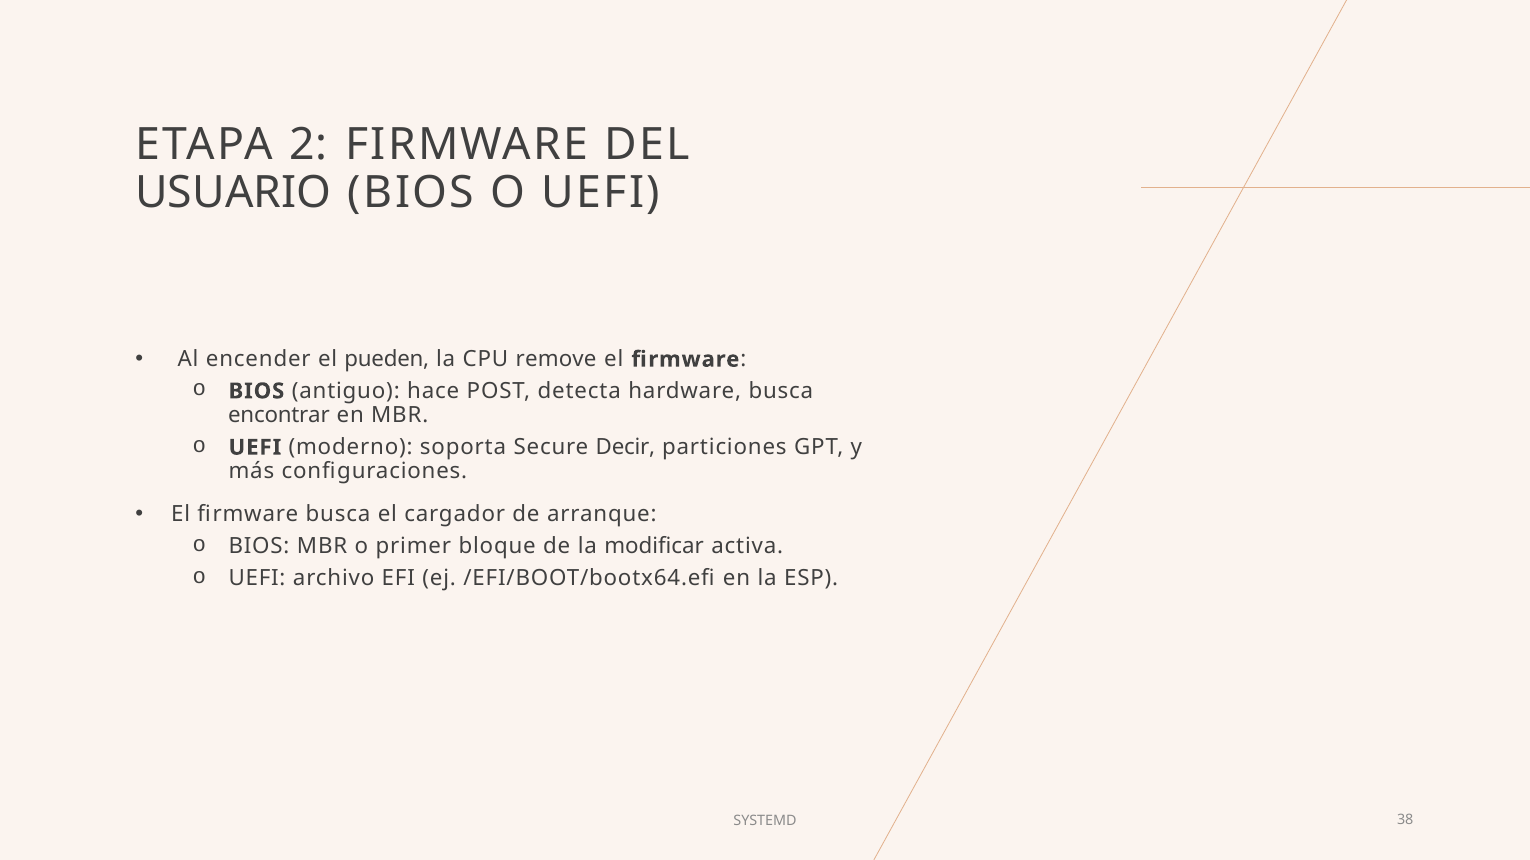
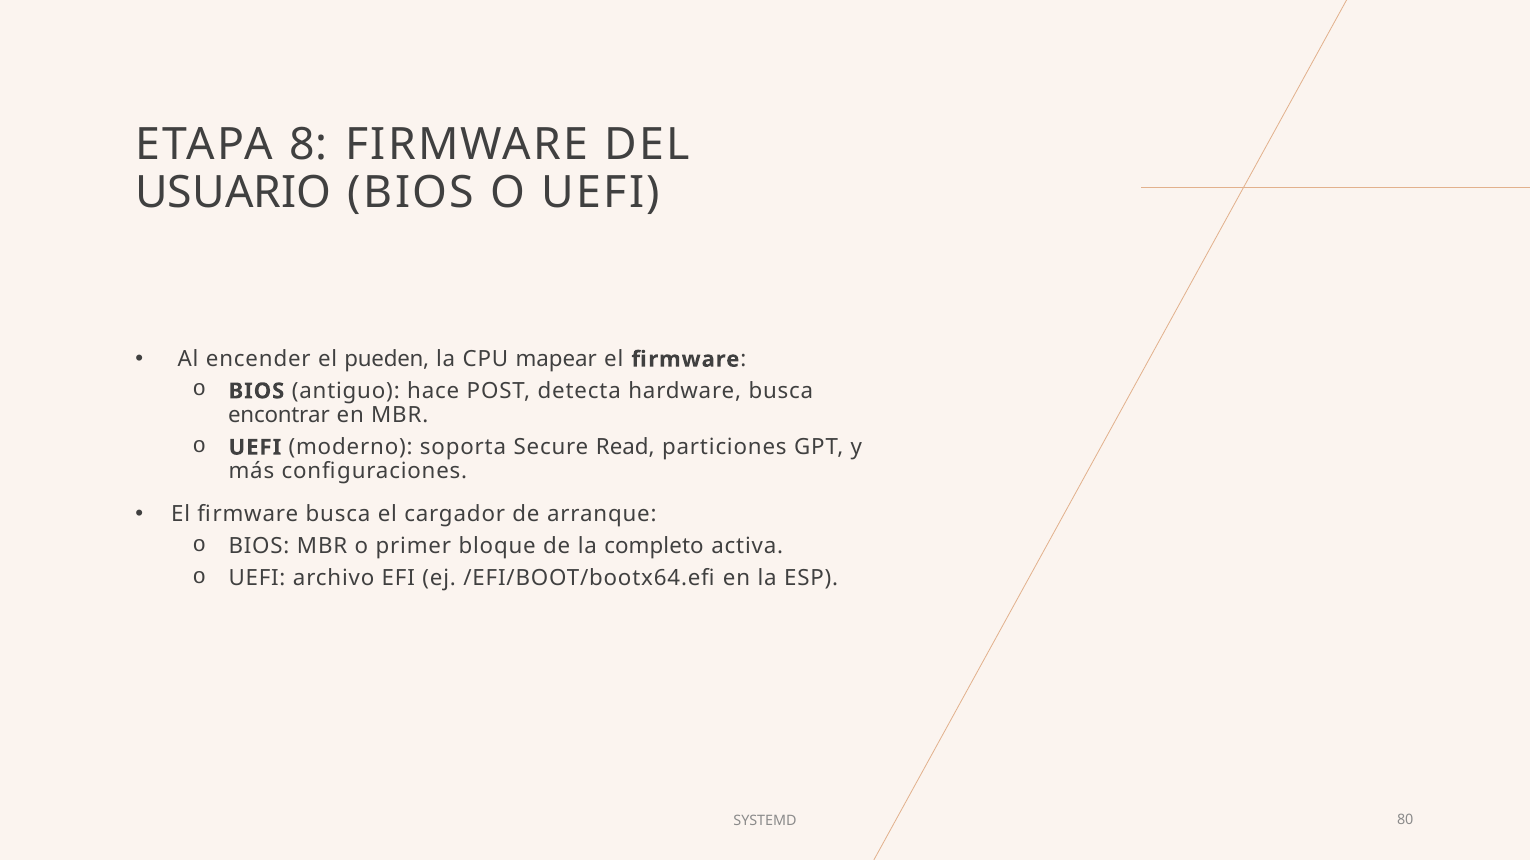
2: 2 -> 8 (309, 145)
remove: remove -> mapear (556, 360)
Decir: Decir -> Read (625, 448)
modificar: modificar -> completo (654, 547)
38: 38 -> 80 (1405, 820)
